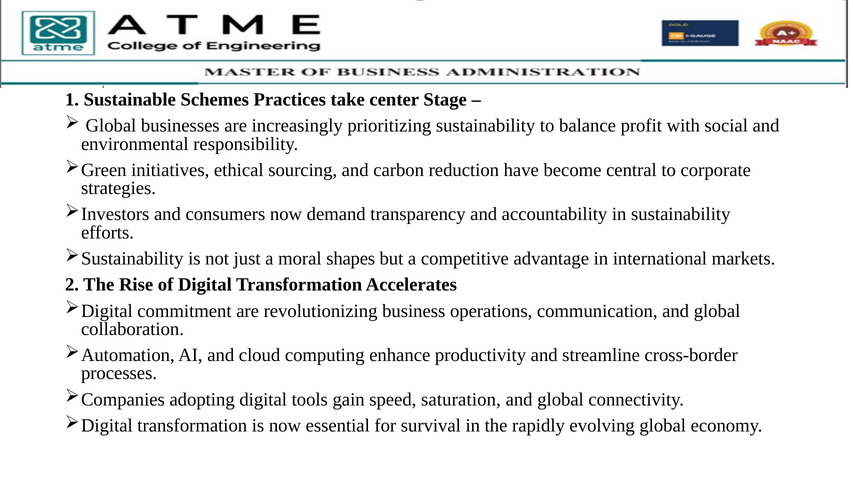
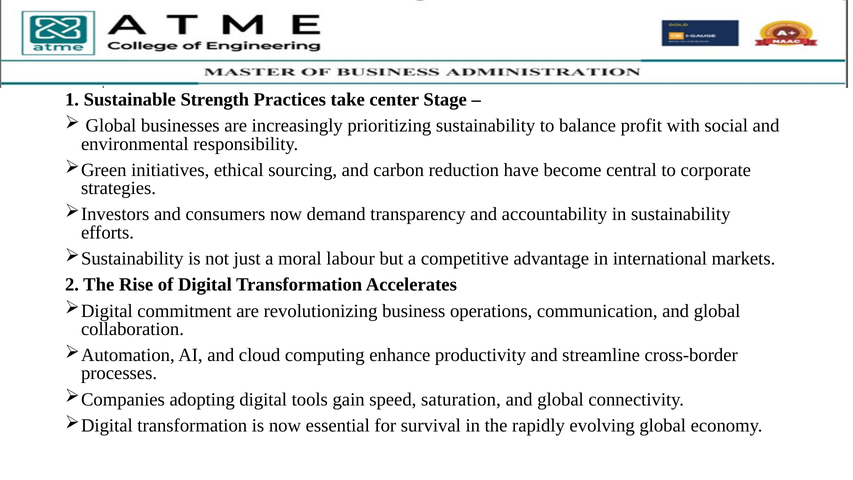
Schemes: Schemes -> Strength (215, 100)
shapes: shapes -> labour (351, 258)
